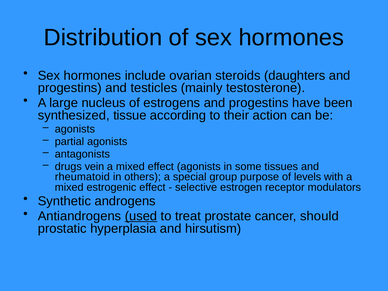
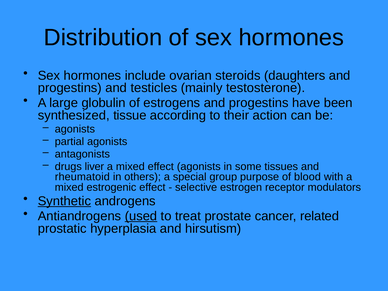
nucleus: nucleus -> globulin (104, 103)
vein: vein -> liver (94, 167)
levels: levels -> blood (307, 177)
Synthetic underline: none -> present (64, 201)
should: should -> related (320, 216)
